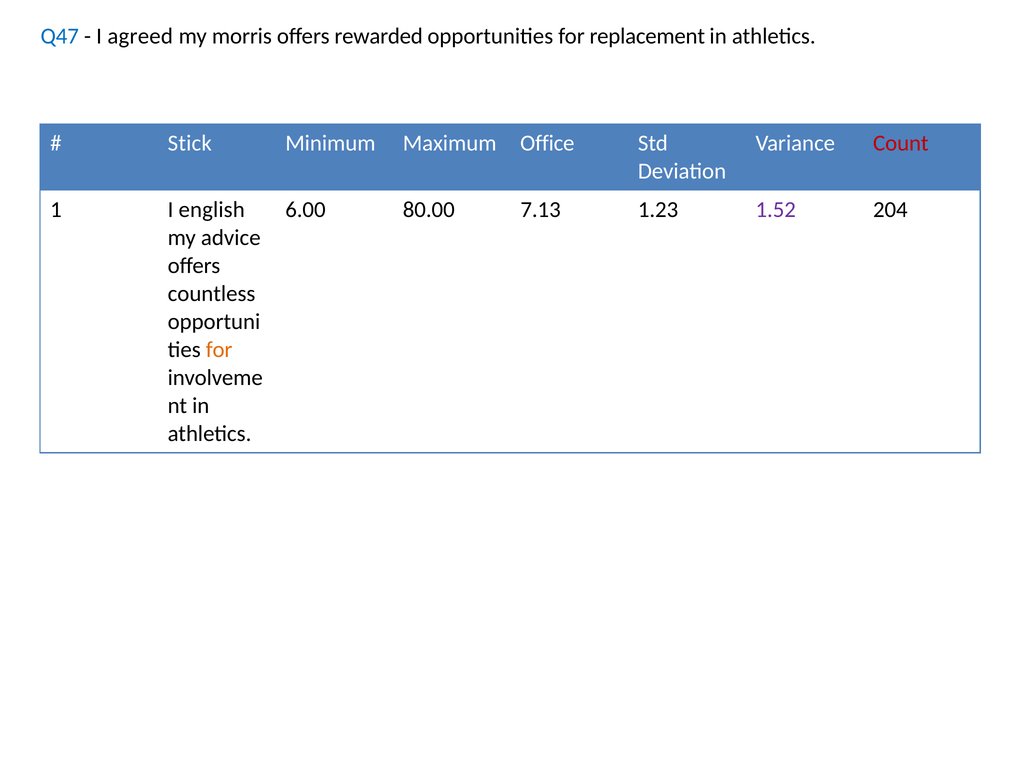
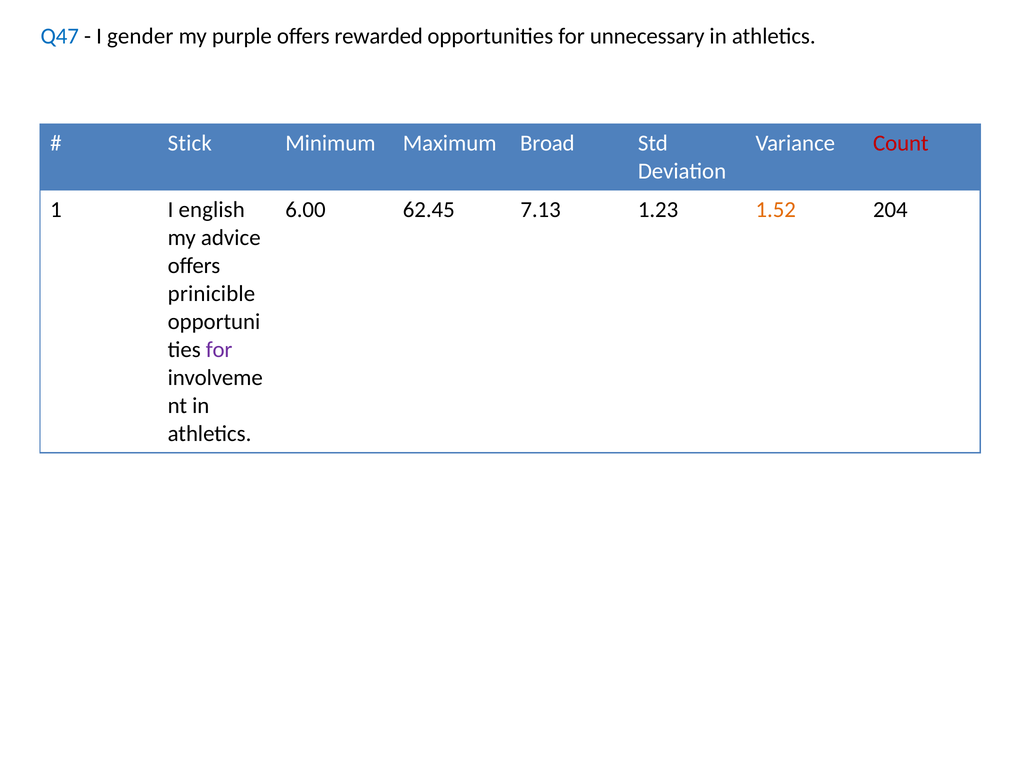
agreed: agreed -> gender (140, 36)
morris: morris -> purple (242, 36)
replacement: replacement -> unnecessary (647, 36)
Office: Office -> Broad (547, 143)
80.00: 80.00 -> 62.45 (429, 210)
1.52 colour: purple -> orange (776, 210)
countless: countless -> prinicible (211, 294)
for colour: orange -> purple (219, 350)
